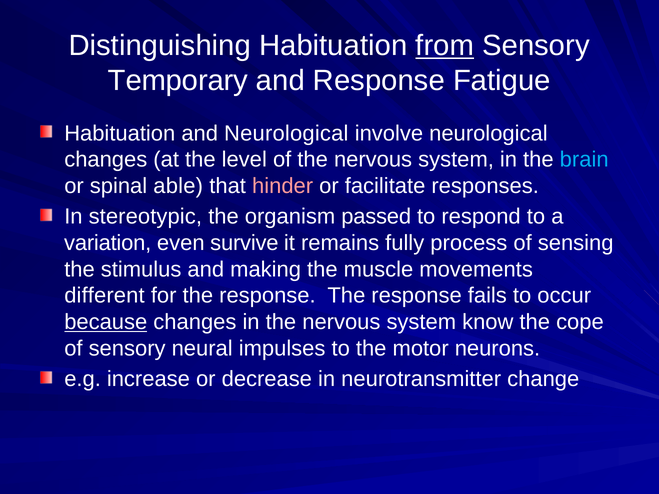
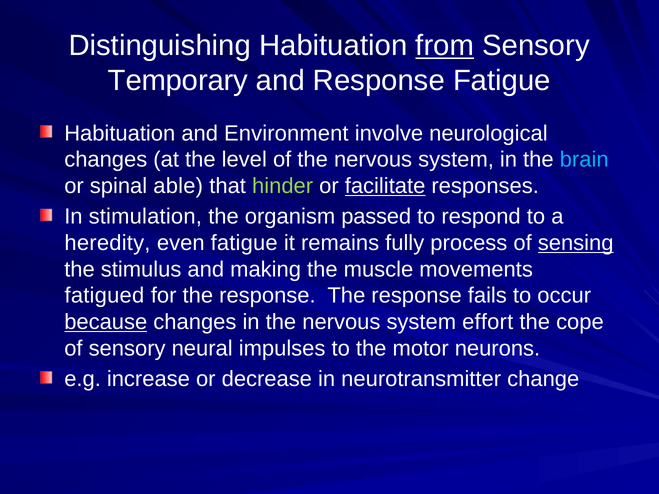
and Neurological: Neurological -> Environment (286, 133)
hinder colour: pink -> light green (283, 186)
facilitate underline: none -> present (385, 186)
stereotypic: stereotypic -> stimulation (145, 217)
variation: variation -> heredity (107, 243)
even survive: survive -> fatigue (244, 243)
sensing underline: none -> present (576, 243)
different: different -> fatigued (104, 296)
know: know -> effort (488, 322)
